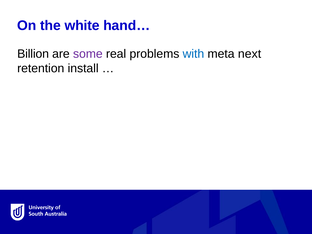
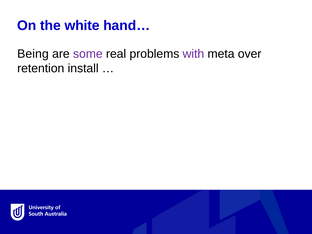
Billion: Billion -> Being (33, 54)
with colour: blue -> purple (193, 54)
next: next -> over (250, 54)
